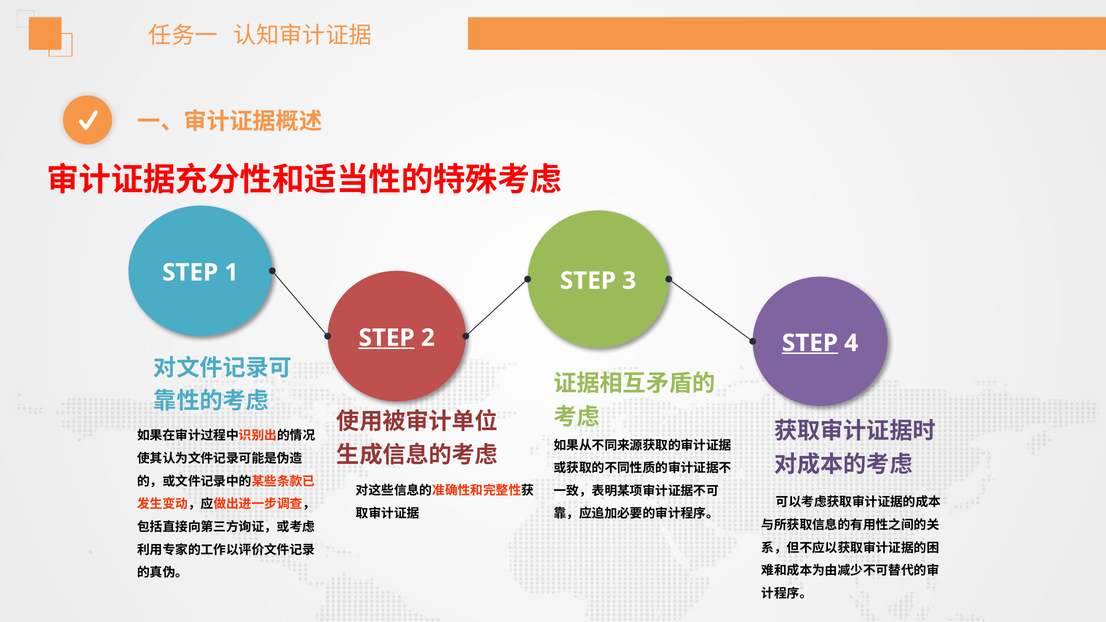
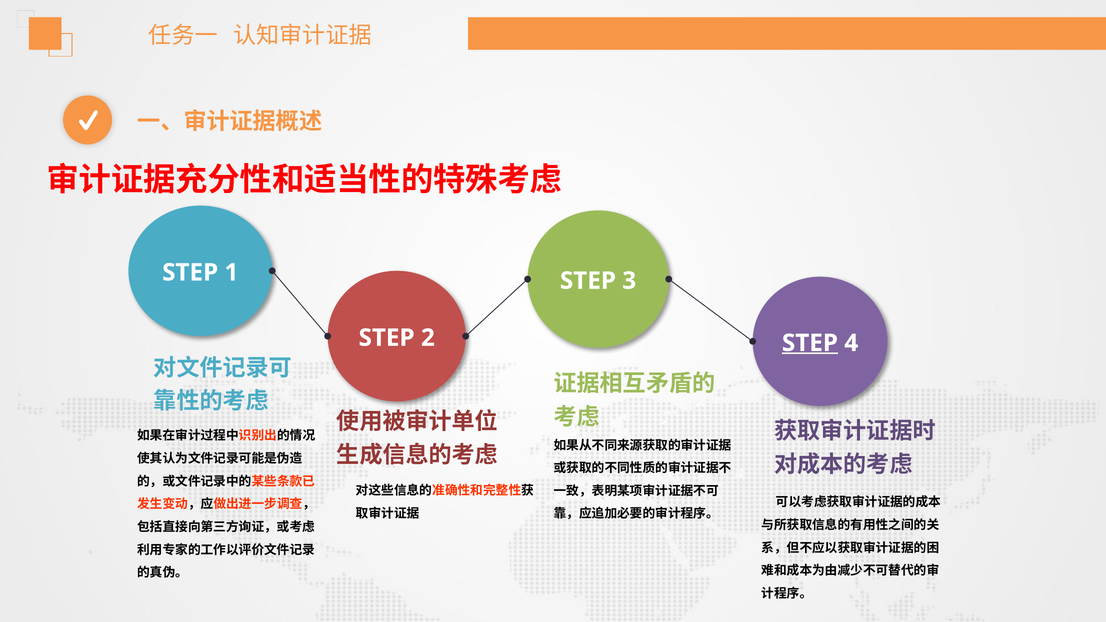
STEP underline: present -> none (387, 338)
